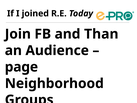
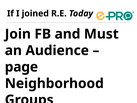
Than: Than -> Must (101, 34)
